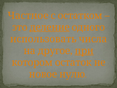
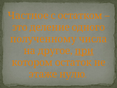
деление underline: present -> none (50, 27)
использовать: использовать -> полученному (43, 39)
новое: новое -> этаже (43, 74)
